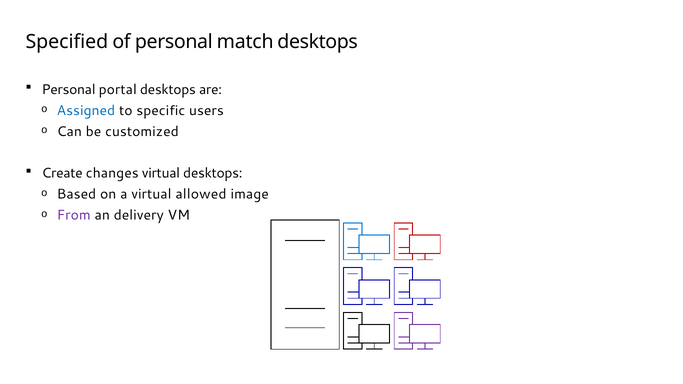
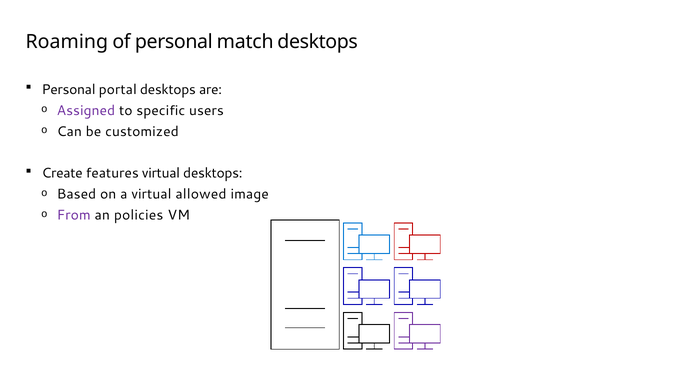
Specified: Specified -> Roaming (67, 42)
Assigned colour: blue -> purple (86, 111)
changes: changes -> features (112, 173)
delivery: delivery -> policies (139, 215)
